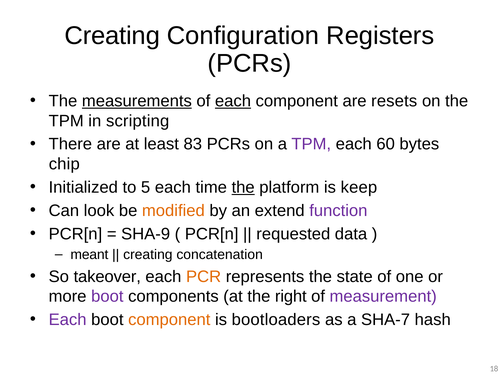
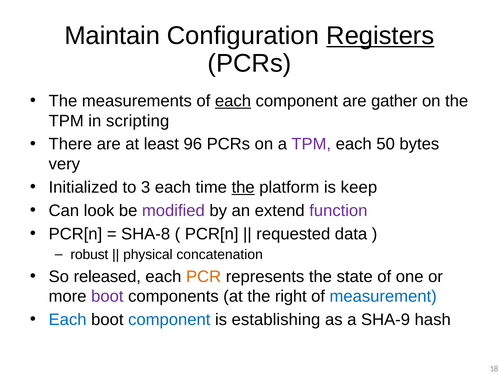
Creating: Creating -> Maintain (112, 36)
Registers underline: none -> present (380, 36)
measurements underline: present -> none (137, 101)
resets: resets -> gather (394, 101)
83: 83 -> 96 (193, 144)
60: 60 -> 50 (386, 144)
chip: chip -> very (64, 164)
5: 5 -> 3 (146, 187)
modified colour: orange -> purple (173, 211)
SHA-9: SHA-9 -> SHA-8 (146, 234)
meant: meant -> robust (89, 255)
creating: creating -> physical (148, 255)
takeover: takeover -> released (107, 277)
measurement colour: purple -> blue (383, 297)
Each colour: purple -> blue (68, 320)
component colour: orange -> blue (169, 320)
bootloaders: bootloaders -> establishing (276, 320)
SHA-7: SHA-7 -> SHA-9 (386, 320)
